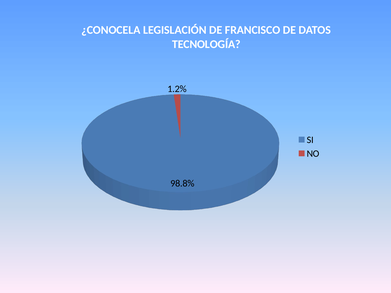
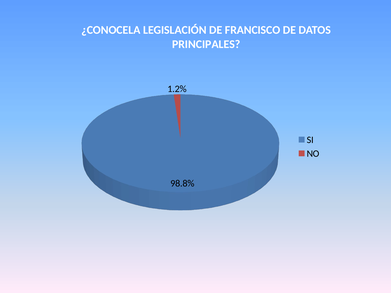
TECNOLOGÍA: TECNOLOGÍA -> PRINCIPALES (206, 44)
